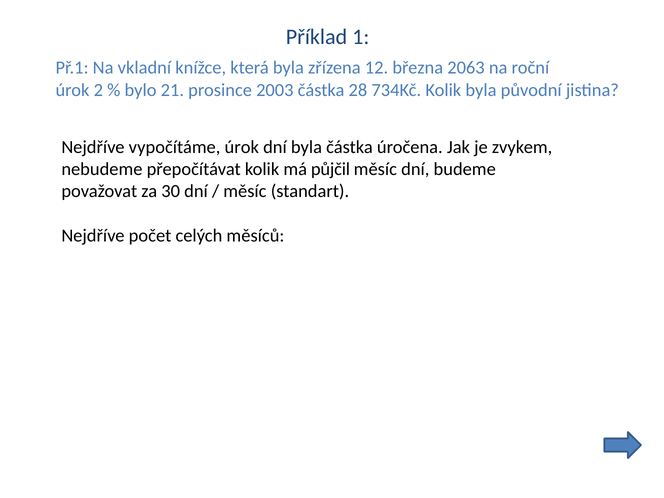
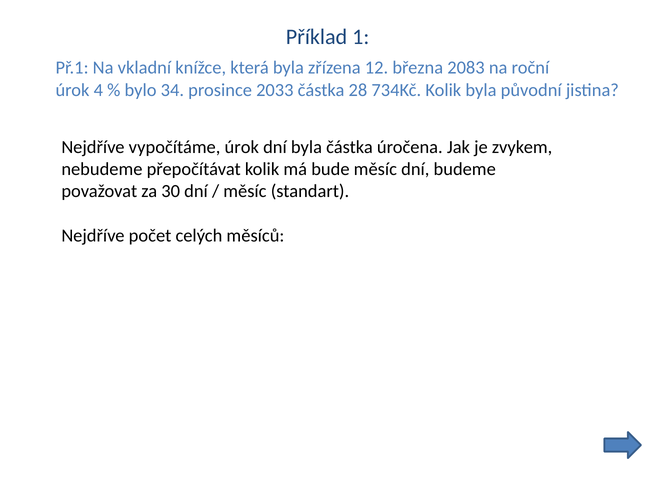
2063: 2063 -> 2083 (466, 68)
2: 2 -> 4 (98, 90)
21: 21 -> 34 (172, 90)
2003: 2003 -> 2033 (275, 90)
půjčil: půjčil -> bude (330, 169)
